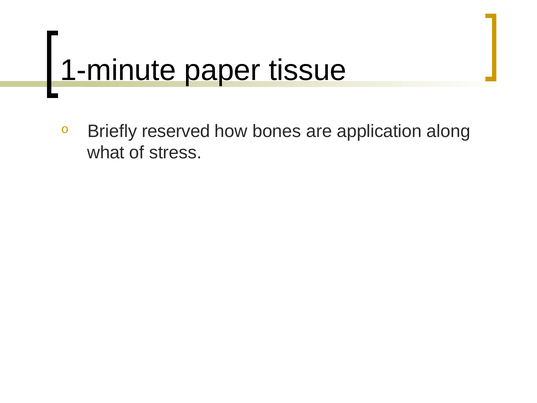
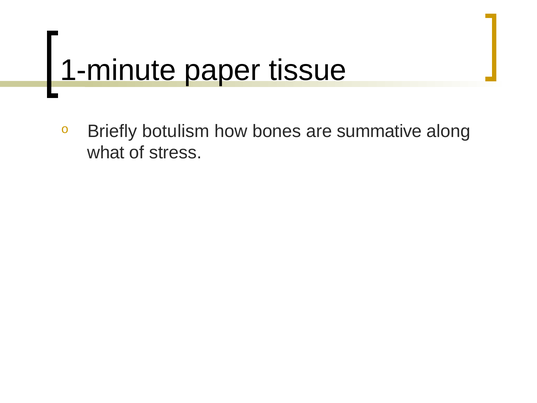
reserved: reserved -> botulism (176, 131)
application: application -> summative (379, 131)
